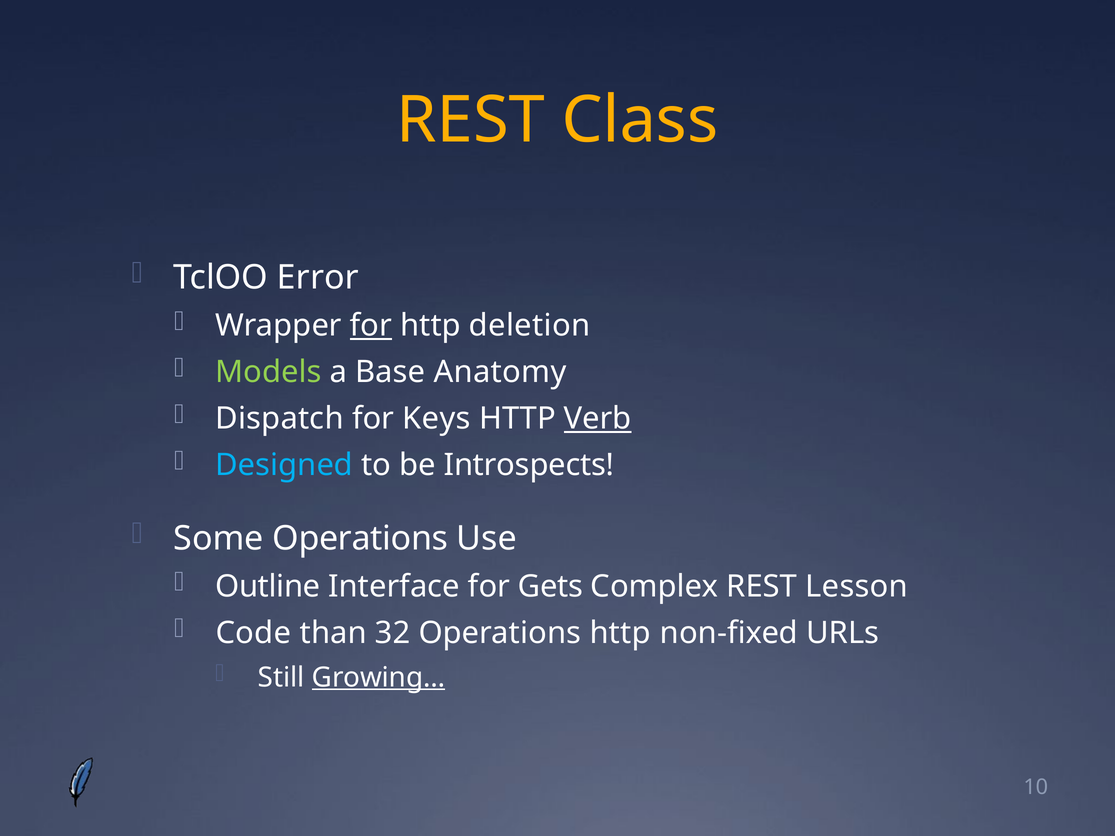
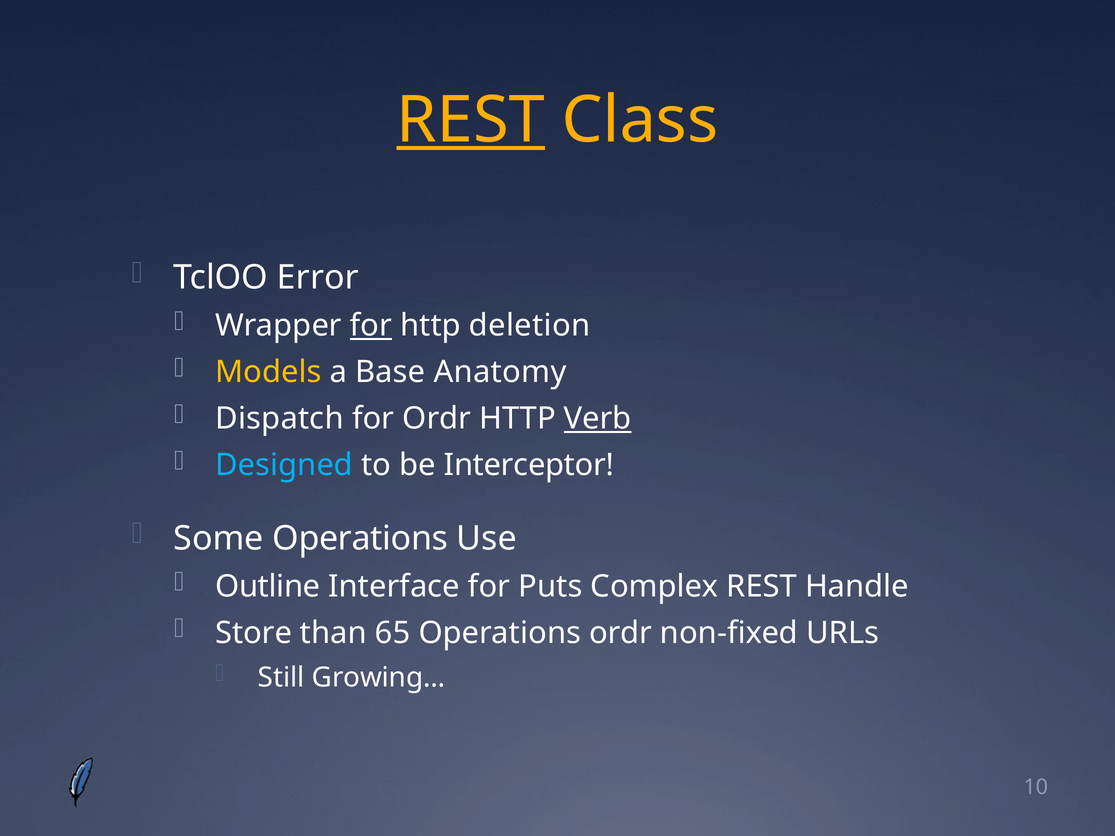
REST underline: none -> present (471, 120)
Models colour: light green -> yellow (268, 372)
for Keys: Keys -> Ordr (437, 419)
Introspects: Introspects -> Interceptor (529, 465)
Gets: Gets -> Puts (550, 587)
Lesson: Lesson -> Handle (857, 587)
Code: Code -> Store (254, 633)
32: 32 -> 65 (393, 633)
Operations http: http -> ordr (620, 633)
Growing… underline: present -> none (379, 678)
